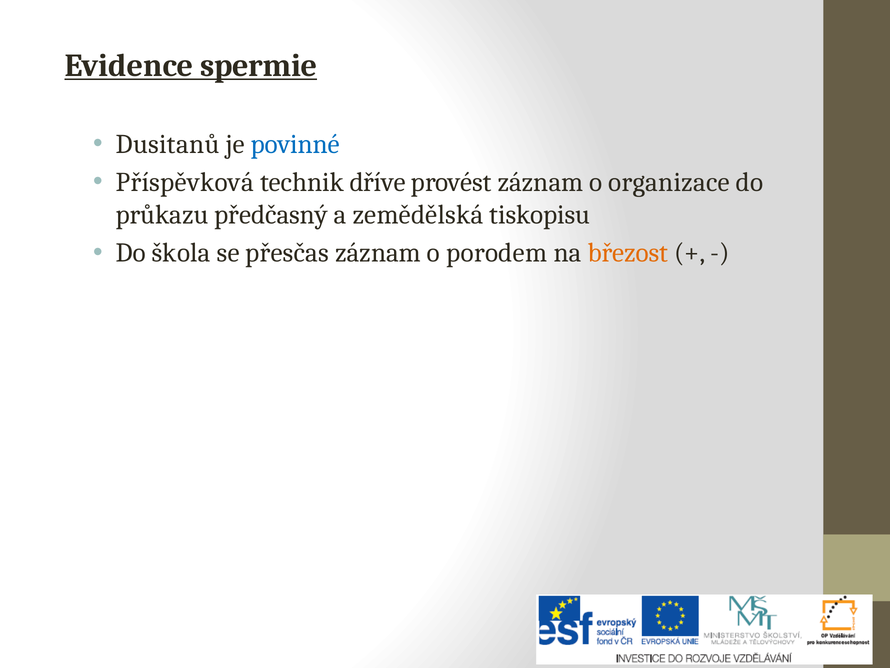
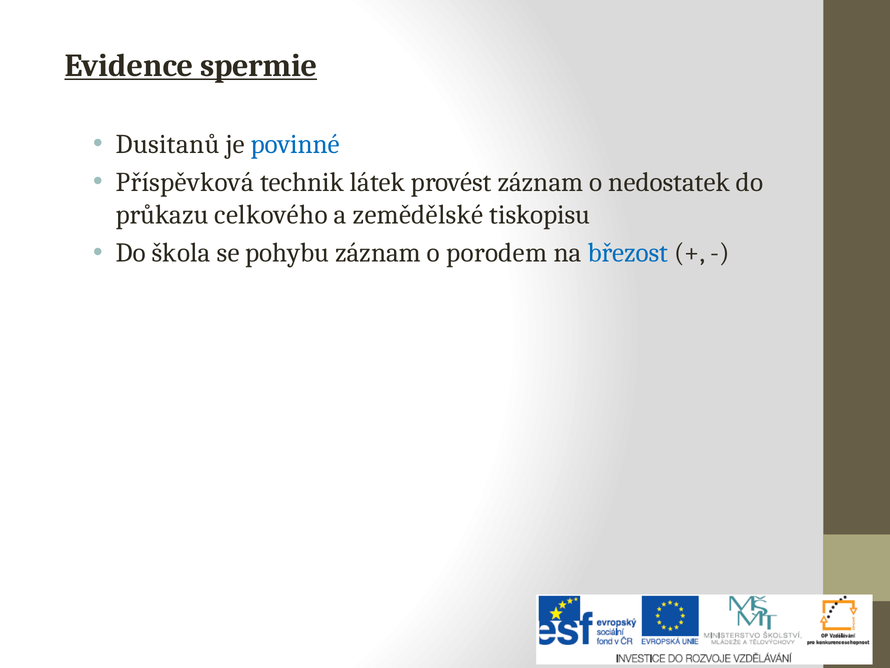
dříve: dříve -> látek (378, 182)
organizace: organizace -> nedostatek (669, 182)
předčasný: předčasný -> celkového (271, 215)
zemědělská: zemědělská -> zemědělské (418, 215)
přesčas: přesčas -> pohybu (287, 253)
březost colour: orange -> blue (628, 253)
